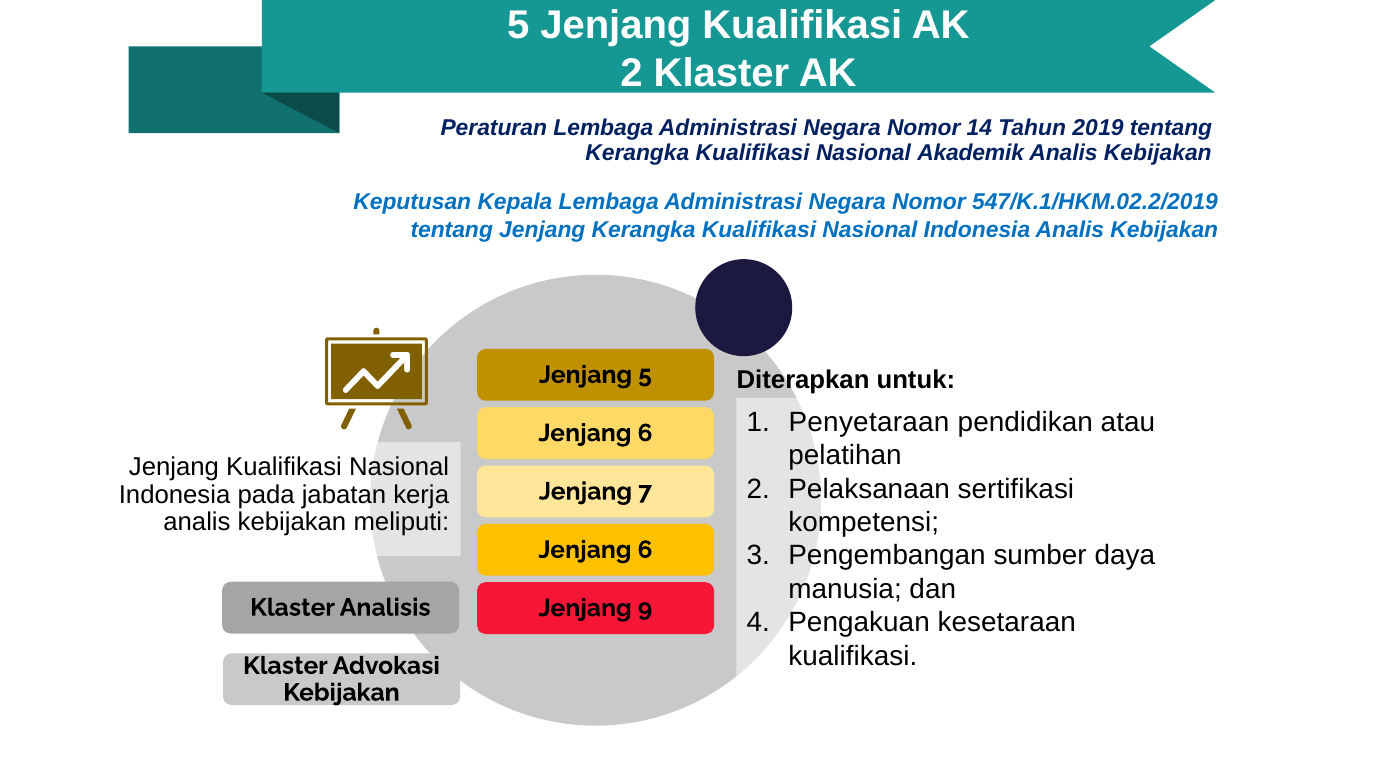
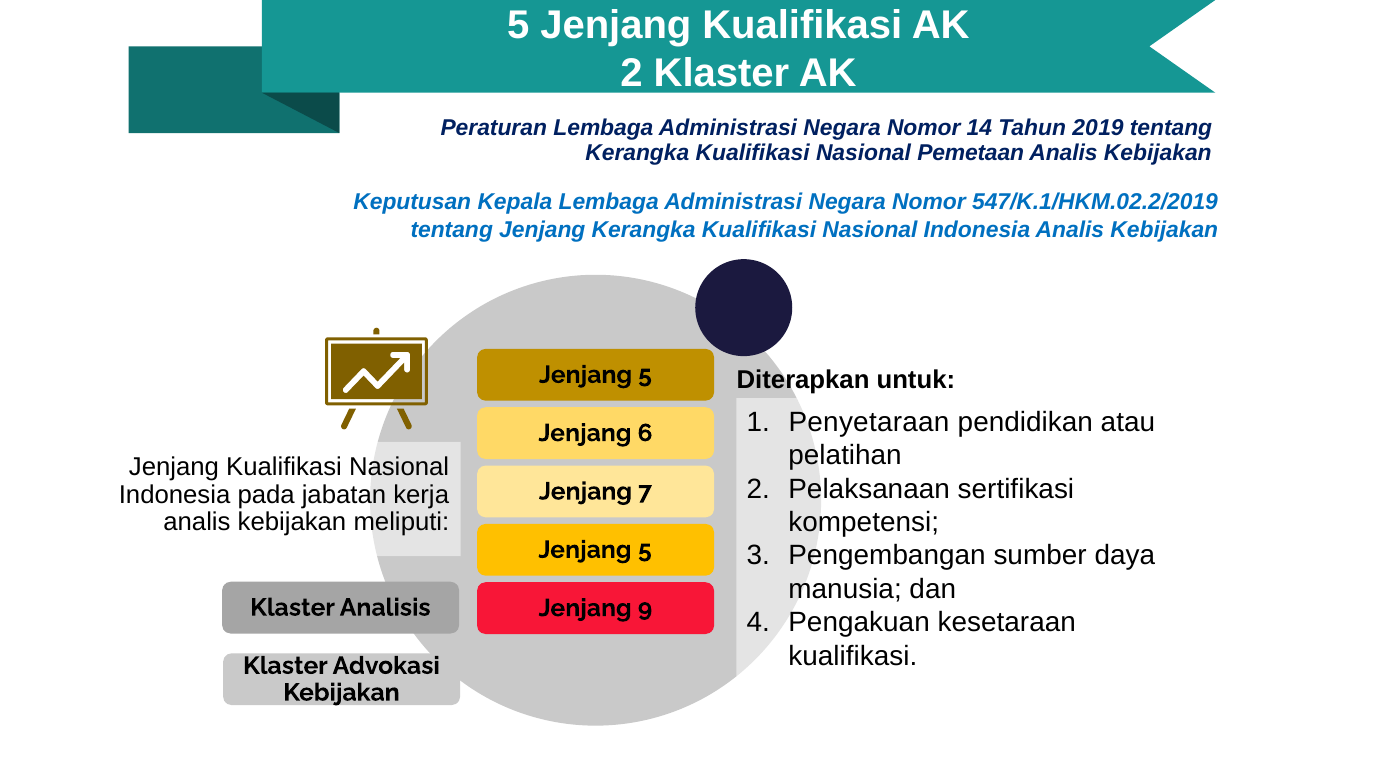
Akademik: Akademik -> Pemetaan (971, 153)
6: 6 -> 5 (645, 550)
